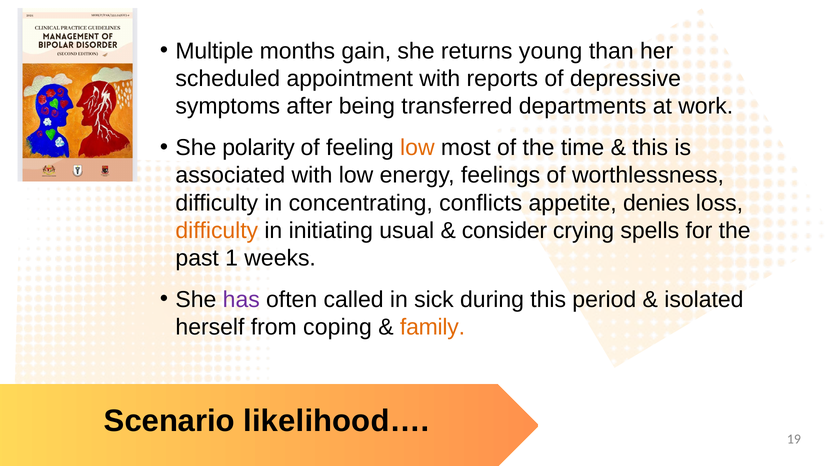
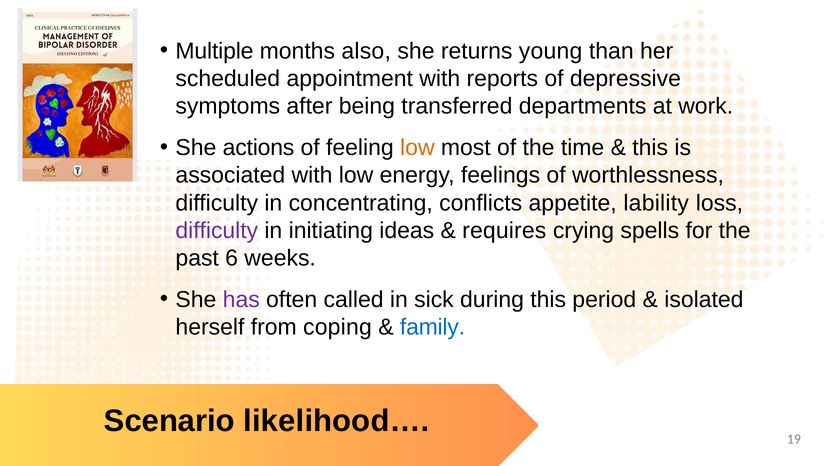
gain: gain -> also (366, 51)
polarity: polarity -> actions (259, 148)
denies: denies -> lability (656, 203)
difficulty colour: orange -> purple (217, 230)
usual: usual -> ideas (407, 230)
consider: consider -> requires (504, 230)
1: 1 -> 6 (232, 258)
family colour: orange -> blue (432, 327)
